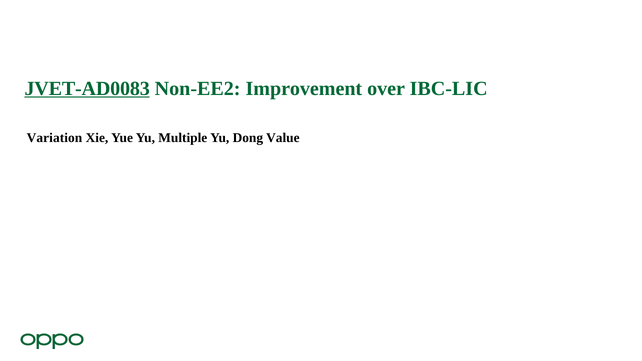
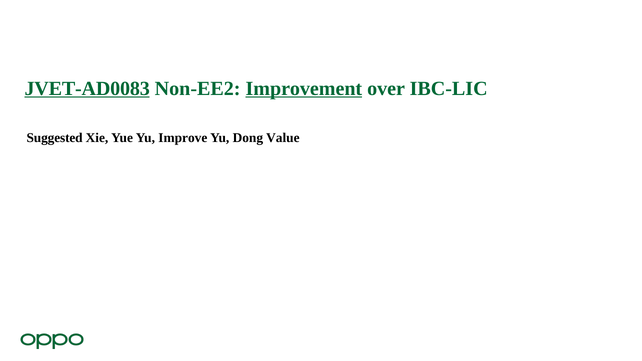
Improvement underline: none -> present (304, 88)
Variation: Variation -> Suggested (55, 138)
Multiple: Multiple -> Improve (183, 138)
